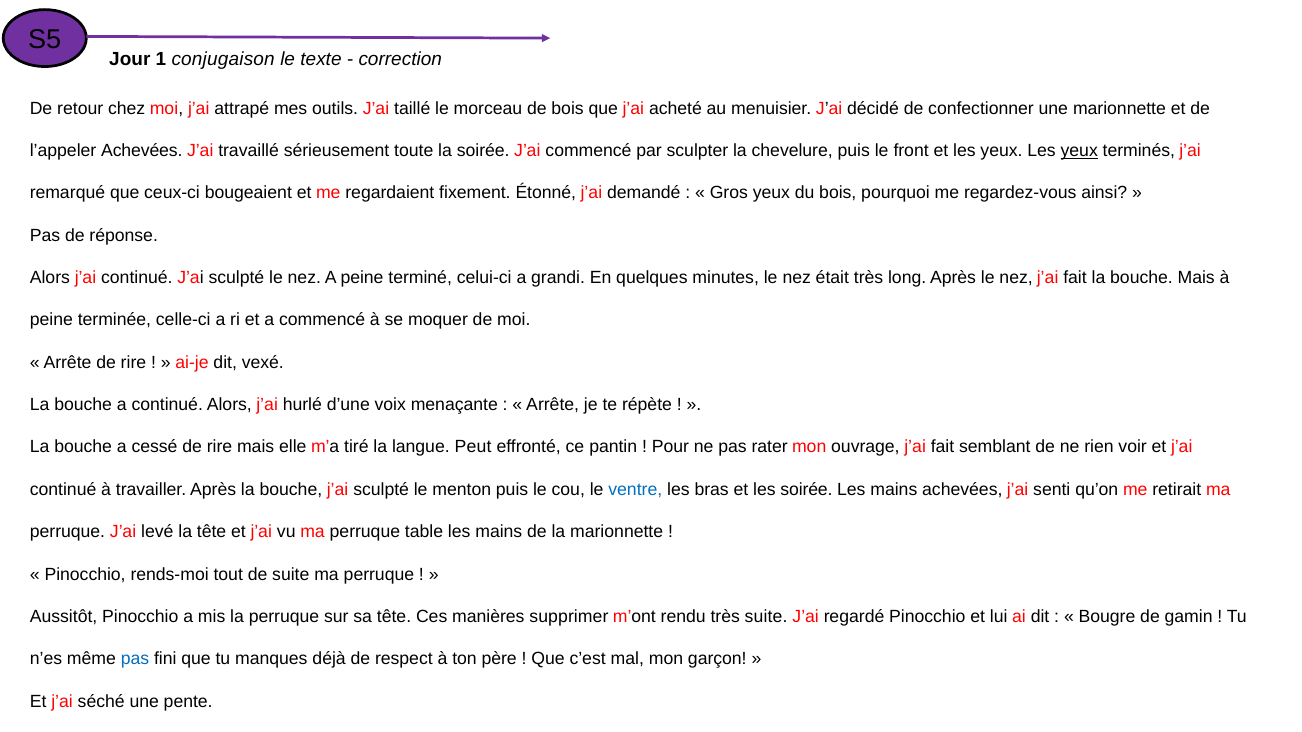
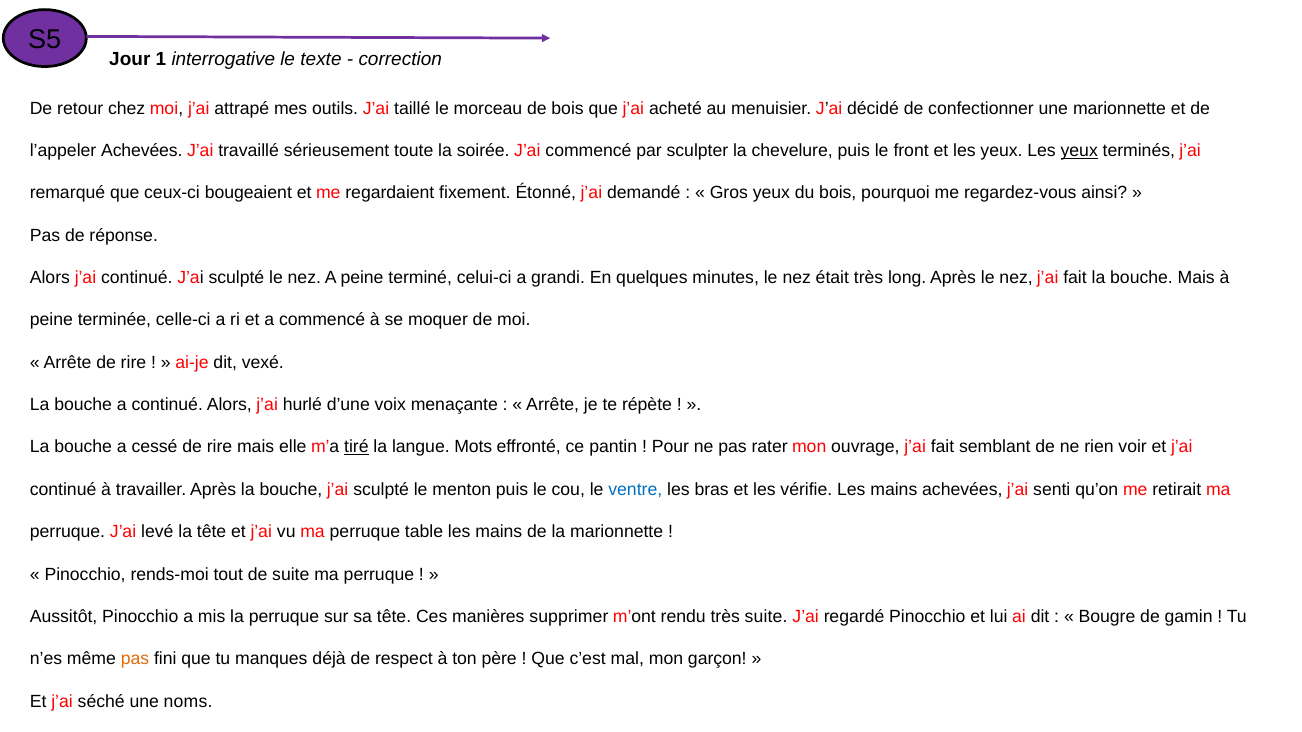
conjugaison: conjugaison -> interrogative (223, 60)
tiré underline: none -> present (356, 447)
Peut: Peut -> Mots (473, 447)
les soirée: soirée -> vérifie (806, 490)
pas colour: blue -> orange (135, 659)
pente: pente -> noms (188, 702)
